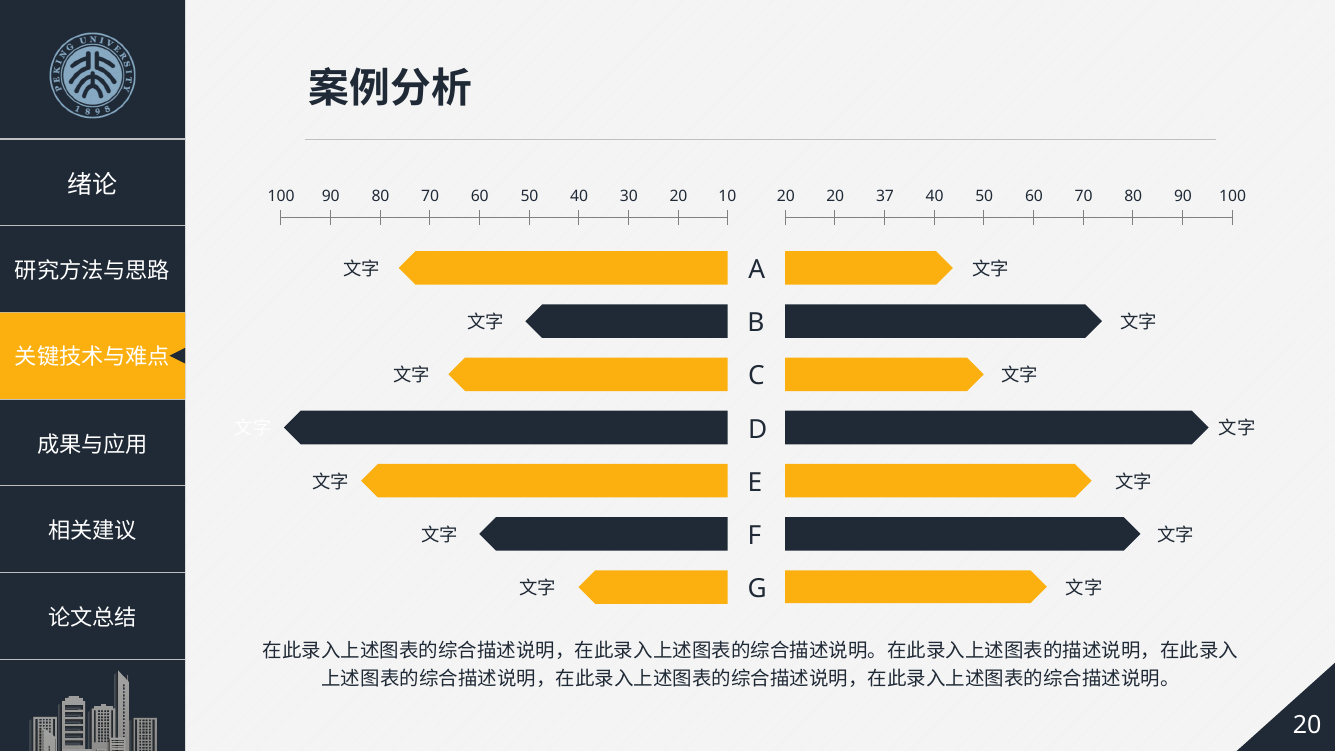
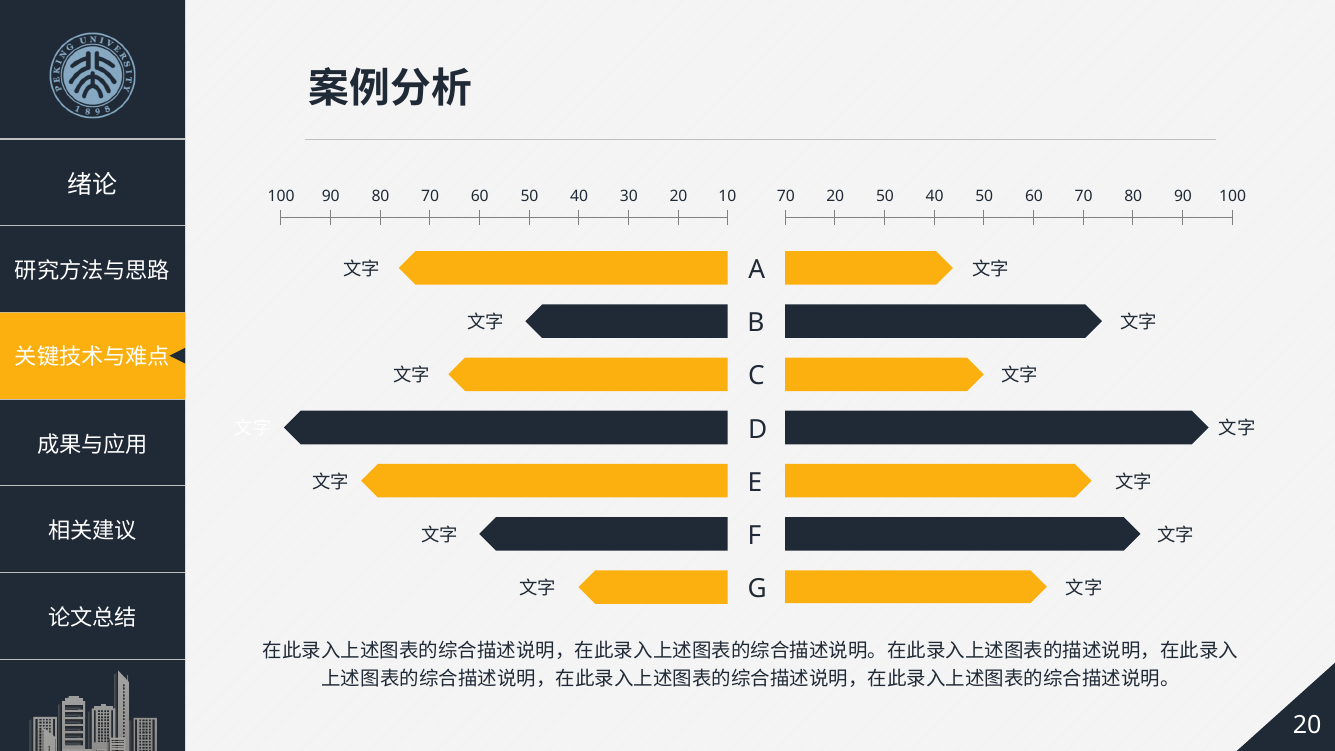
100 20: 20 -> 70 (786, 197)
20 37: 37 -> 50 (885, 197)
